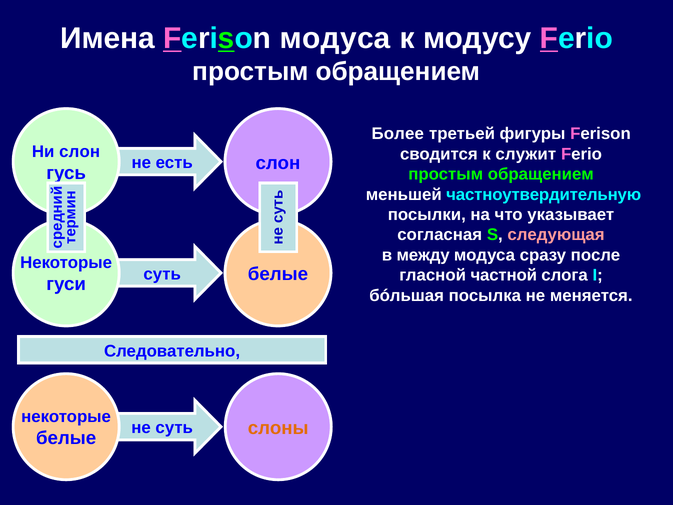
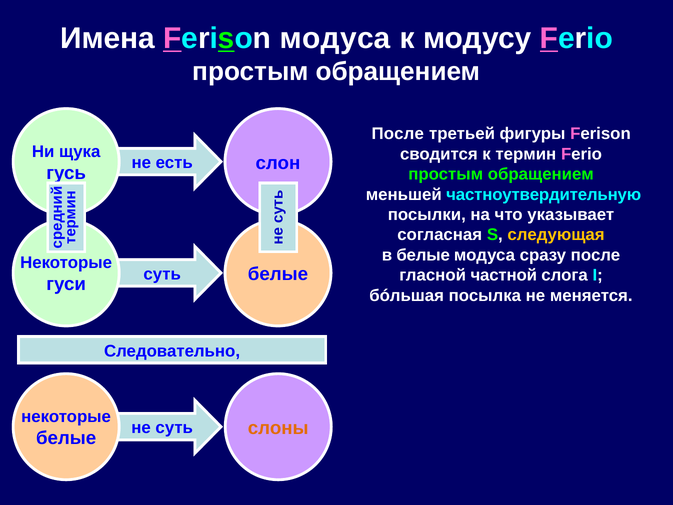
Более: Более -> После (398, 134)
Ни слон: слон -> щука (80, 151)
служит: служит -> термин (526, 154)
следующая colour: pink -> yellow (556, 235)
в между: между -> белые (423, 255)
